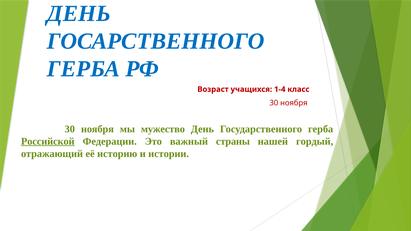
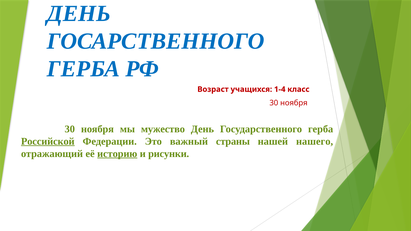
гордый: гордый -> нашего (315, 141)
историю underline: none -> present (117, 154)
истории: истории -> рисунки (169, 154)
